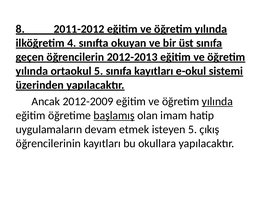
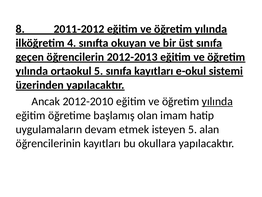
2012-2009: 2012-2009 -> 2012-2010 (88, 101)
başlamış underline: present -> none (114, 115)
çıkış: çıkış -> alan (209, 129)
